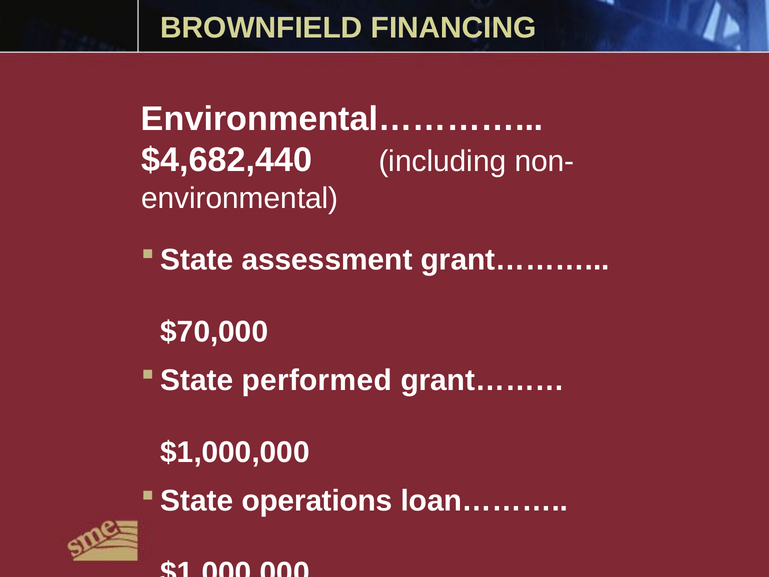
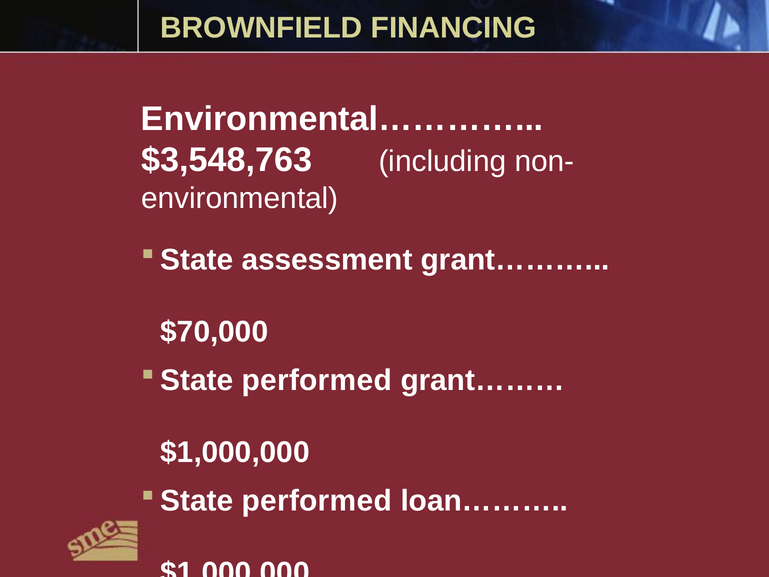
$4,682,440: $4,682,440 -> $3,548,763 (227, 160)
operations: operations -> performed (317, 501)
